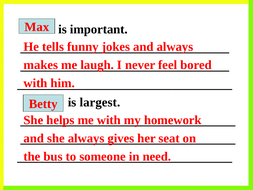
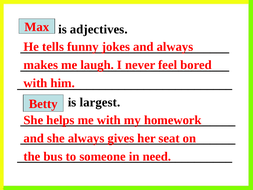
important: important -> adjectives (99, 29)
